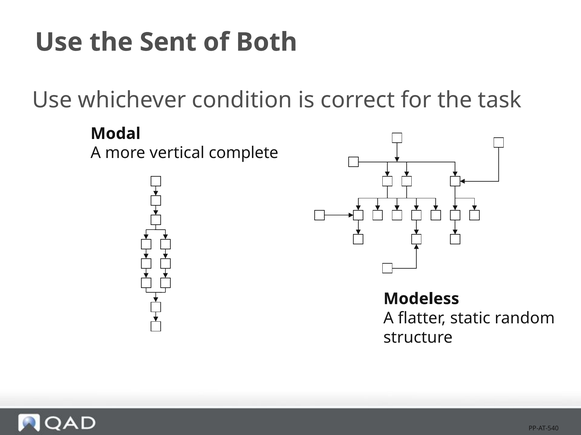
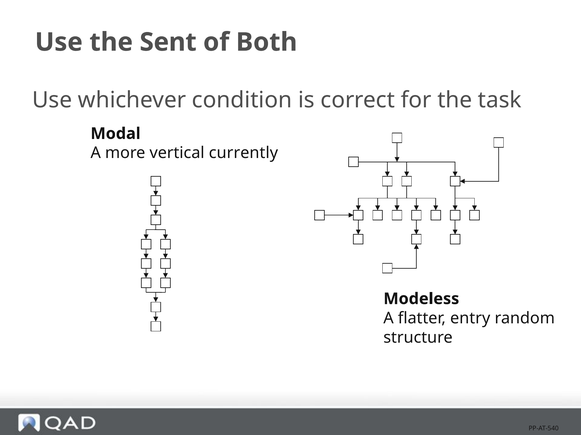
complete: complete -> currently (243, 153)
static: static -> entry (470, 319)
